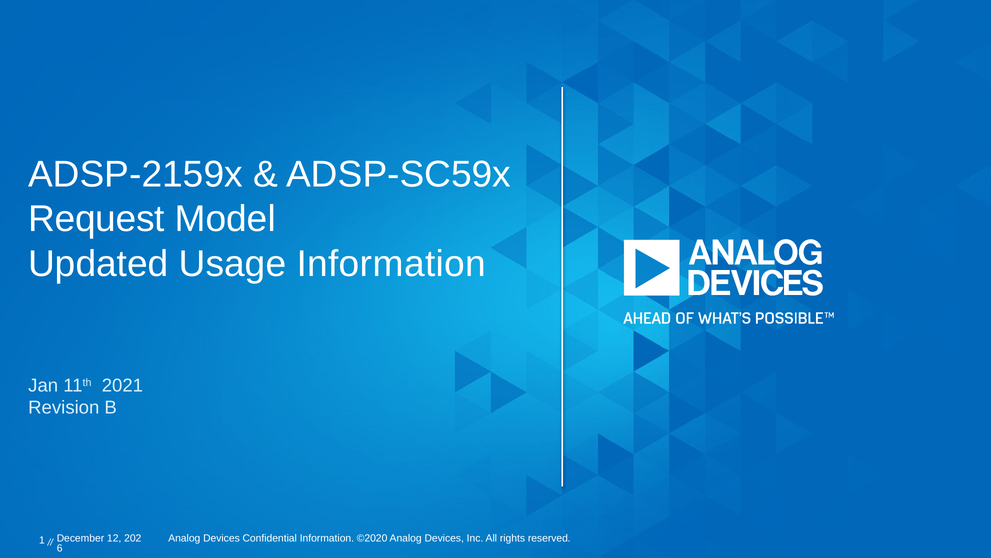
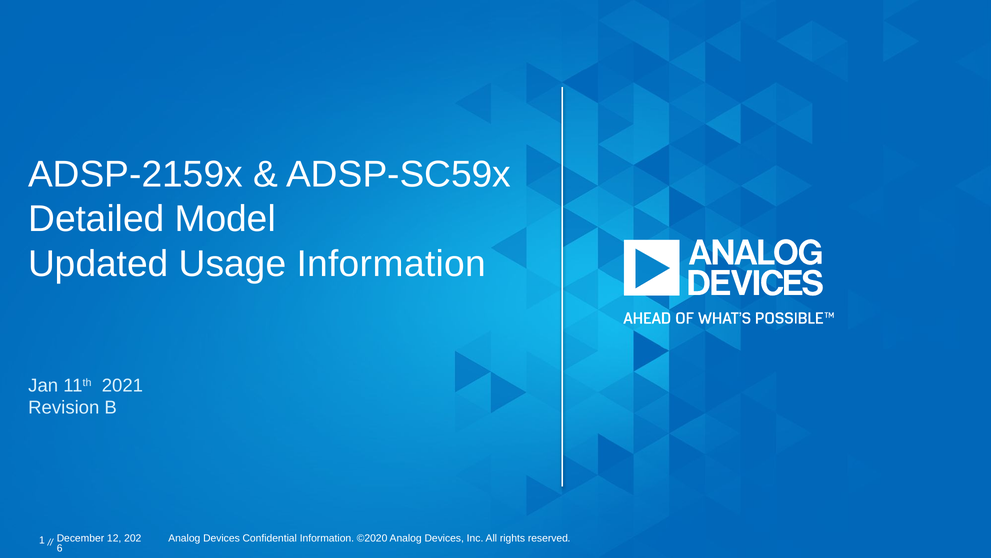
Request: Request -> Detailed (96, 219)
